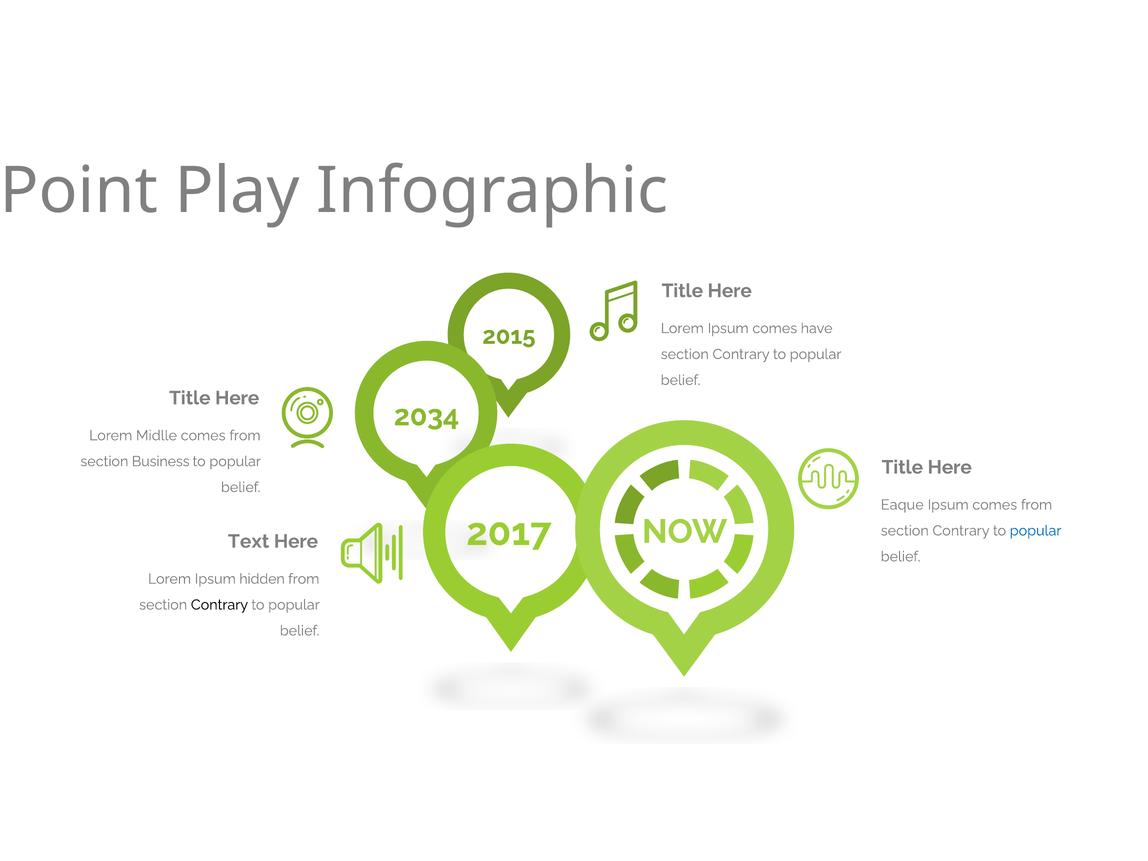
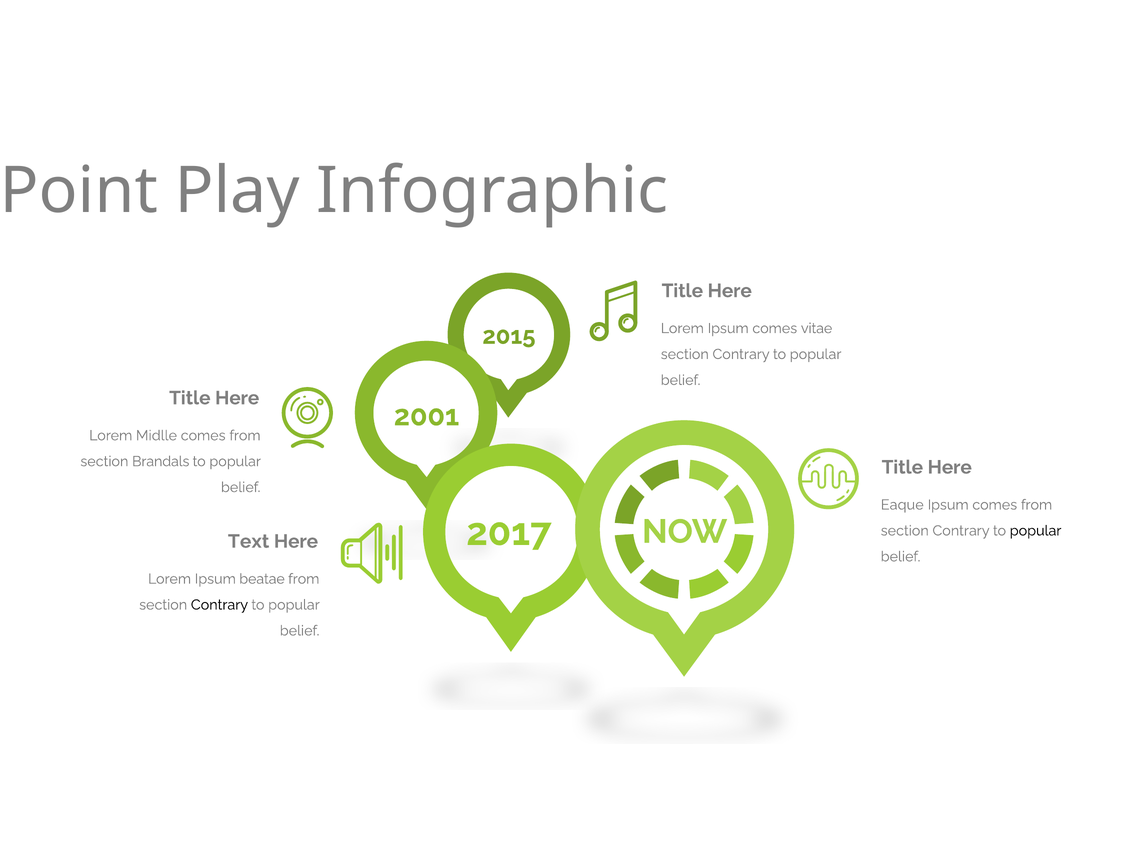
have: have -> vitae (817, 328)
2034: 2034 -> 2001 (426, 416)
Business: Business -> Brandals (161, 461)
popular colour: blue -> black (1036, 531)
hidden: hidden -> beatae (262, 579)
